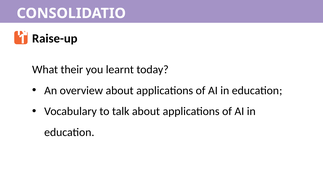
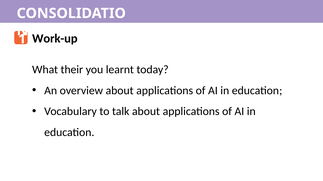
Raise-up: Raise-up -> Work-up (55, 39)
